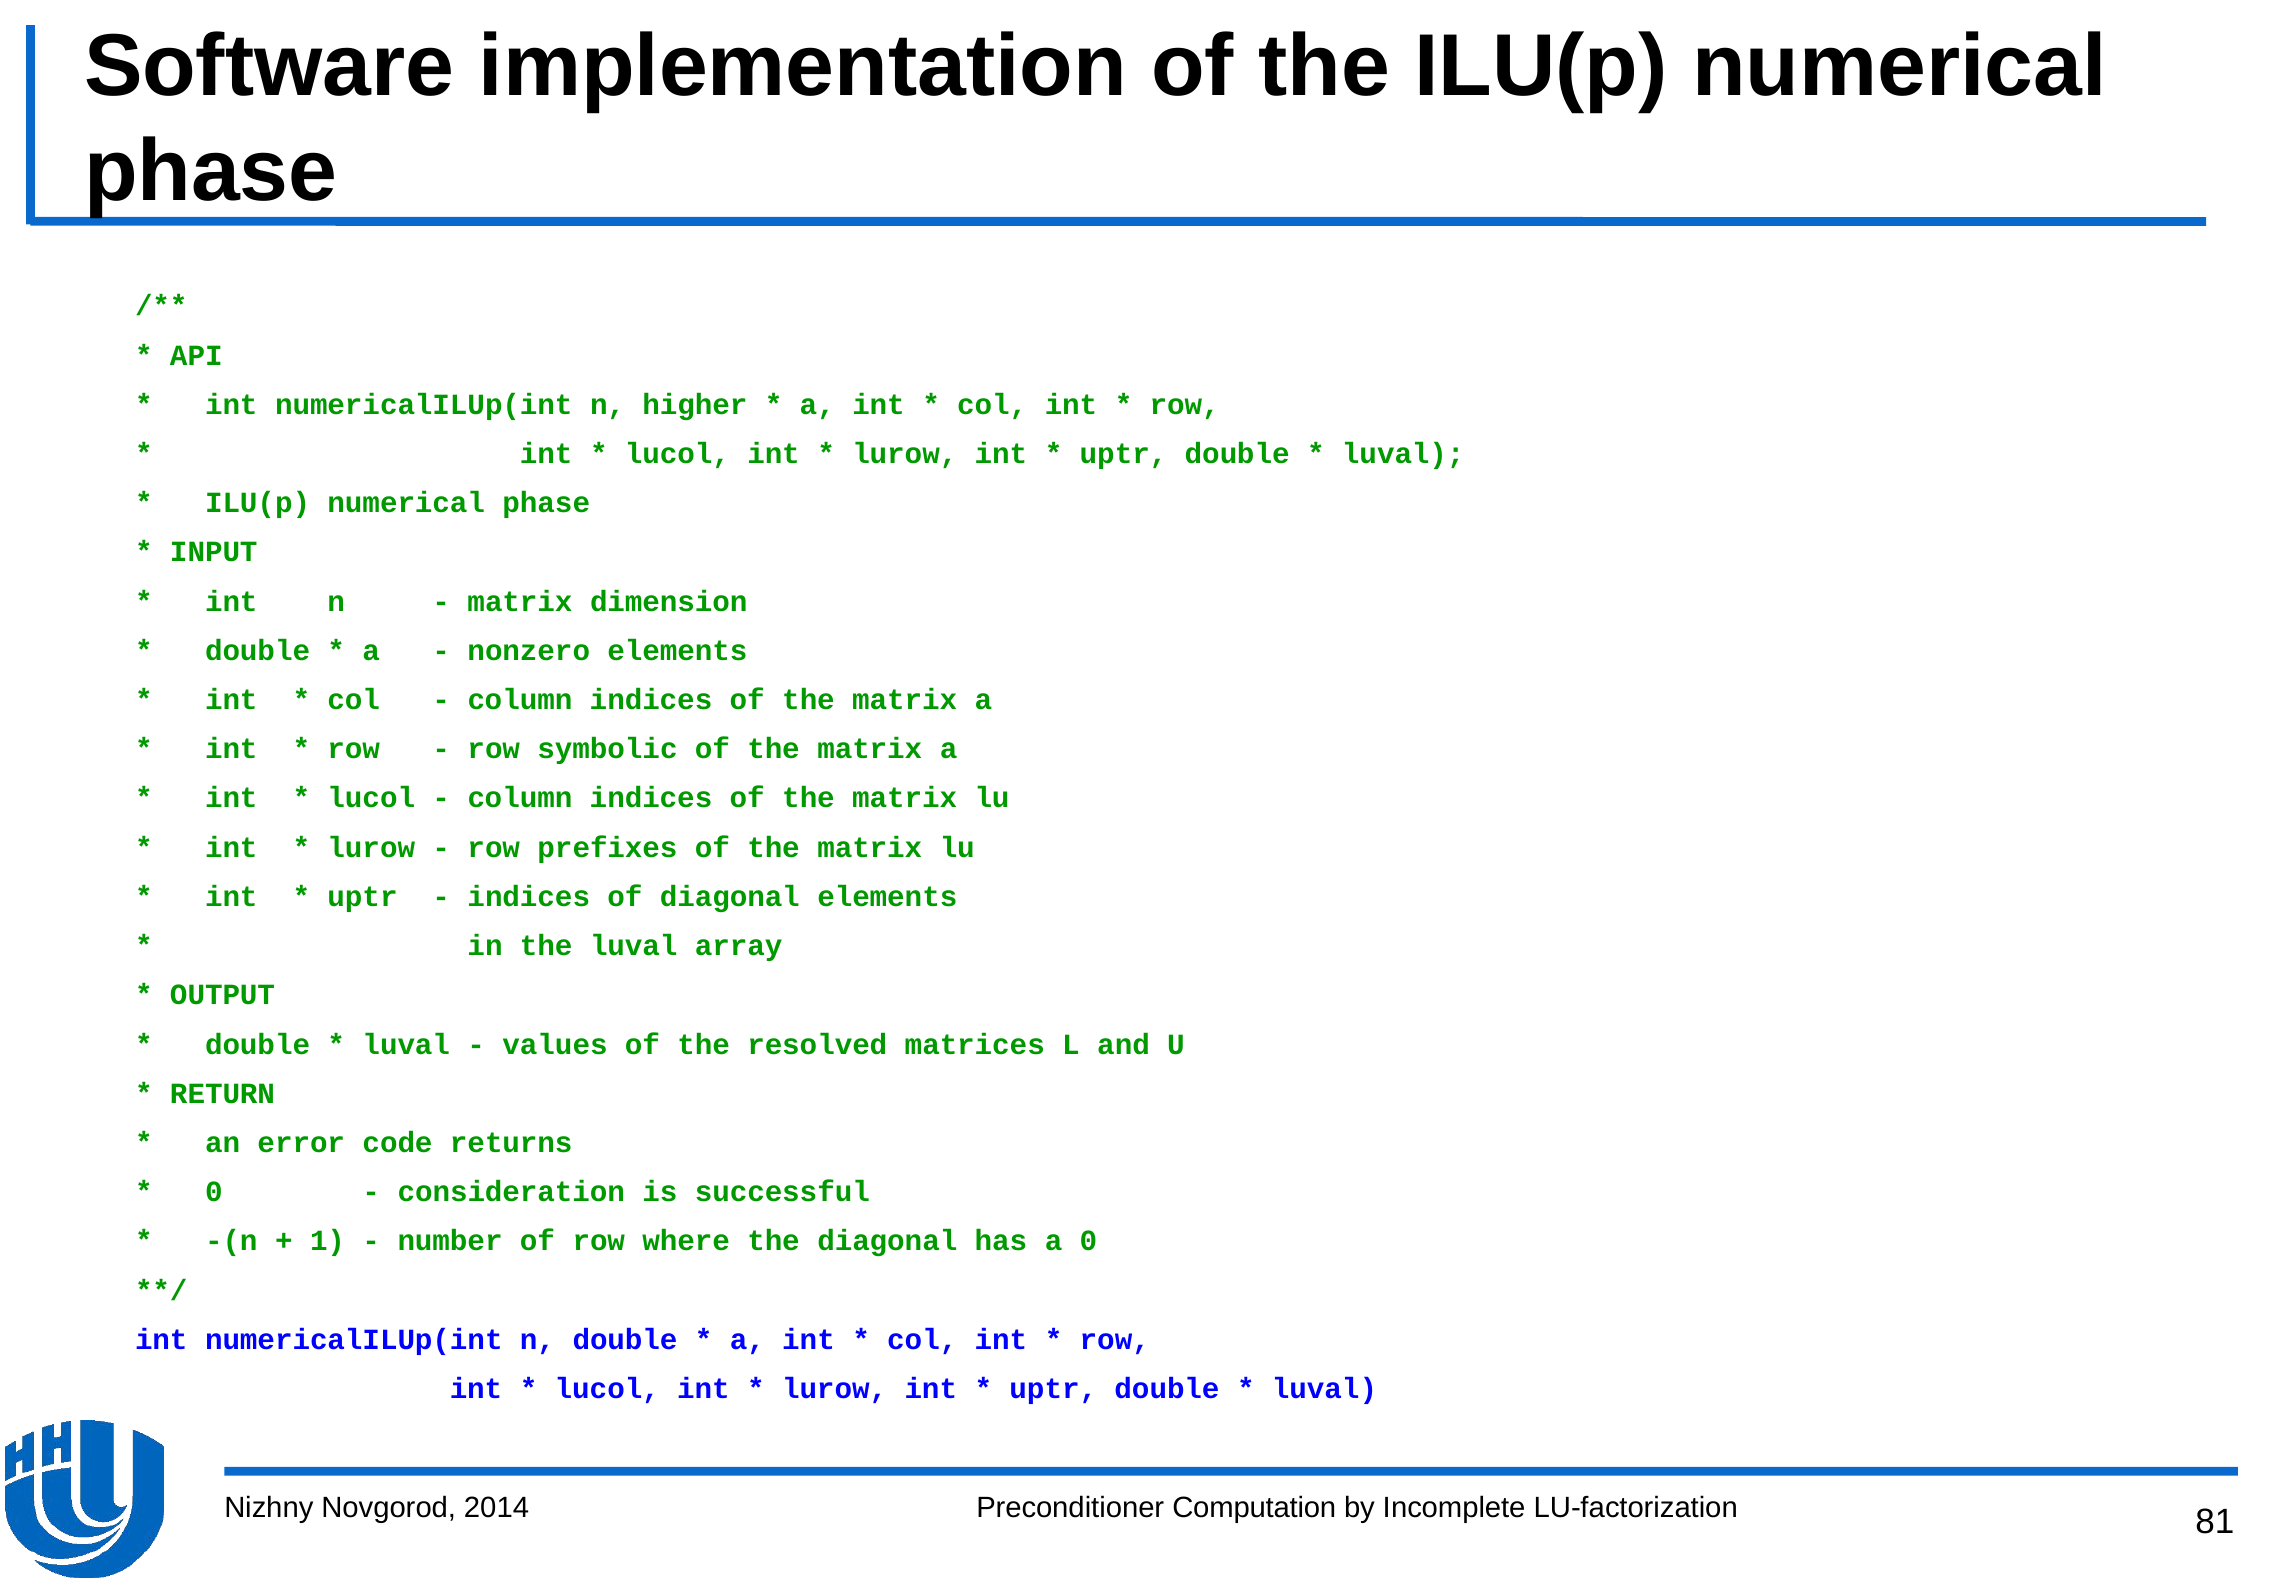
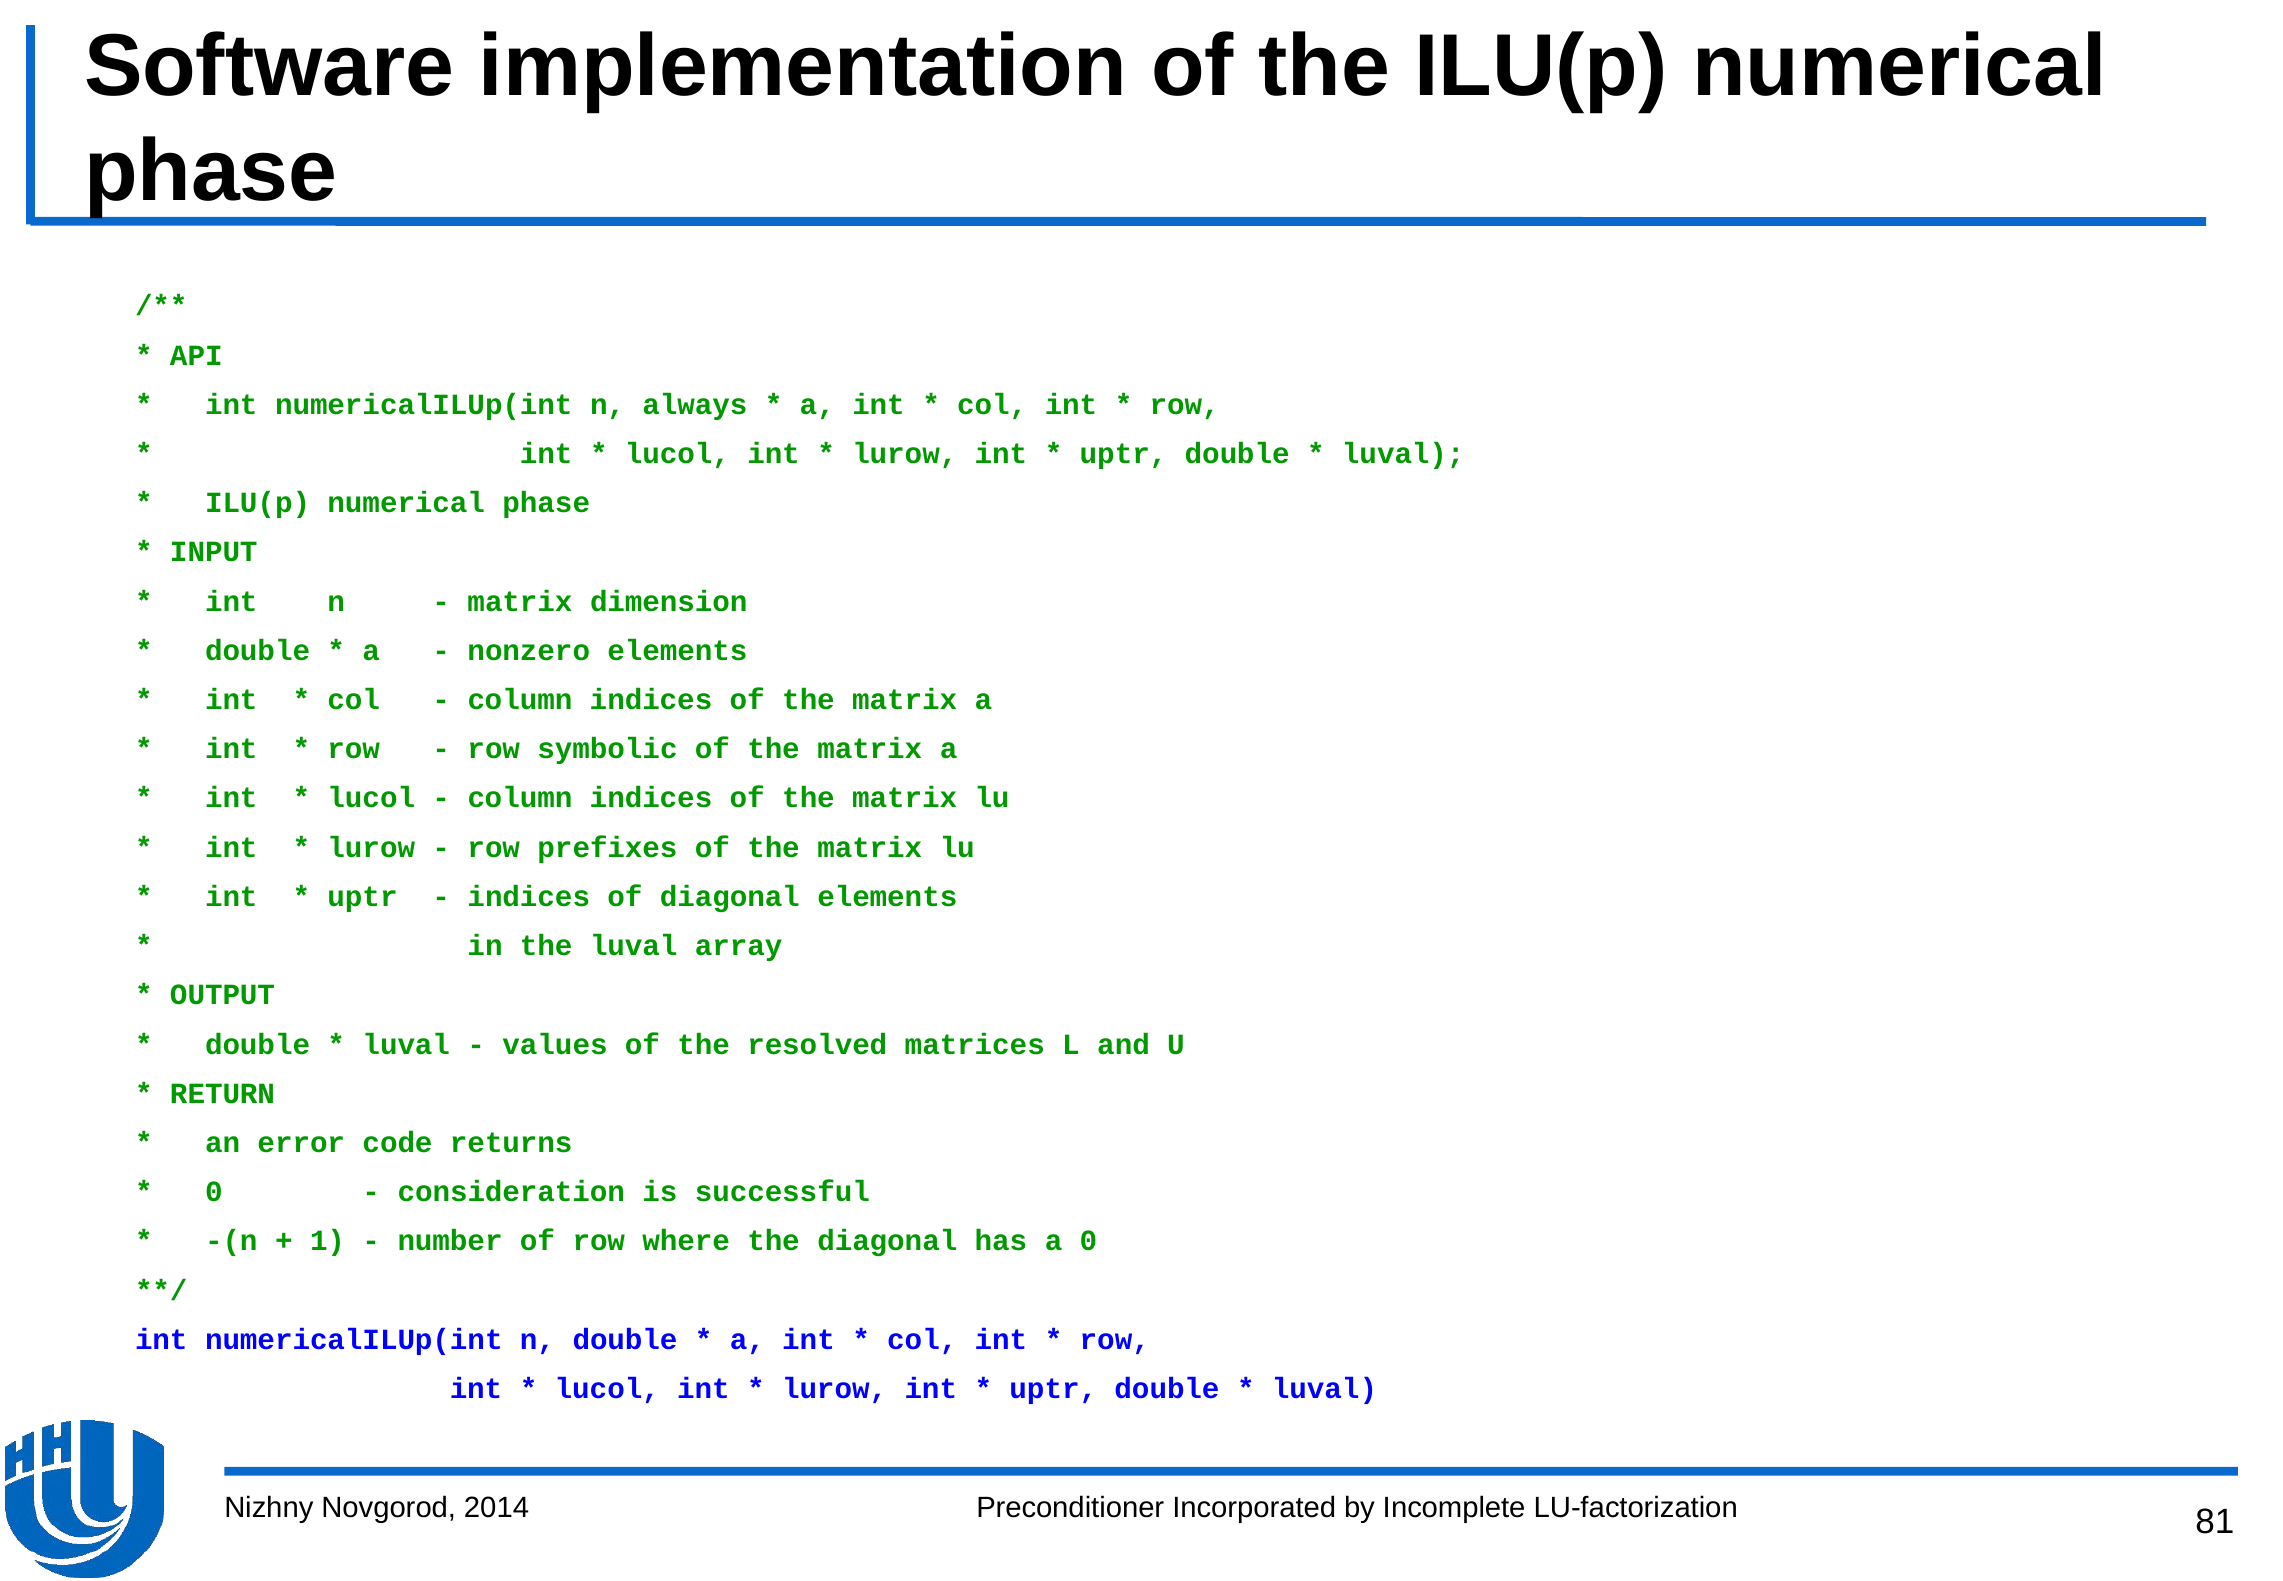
higher: higher -> always (695, 404)
Computation: Computation -> Incorporated (1254, 1507)
